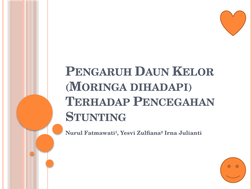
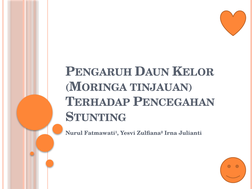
DIHADAPI: DIHADAPI -> TINJAUAN (161, 88)
